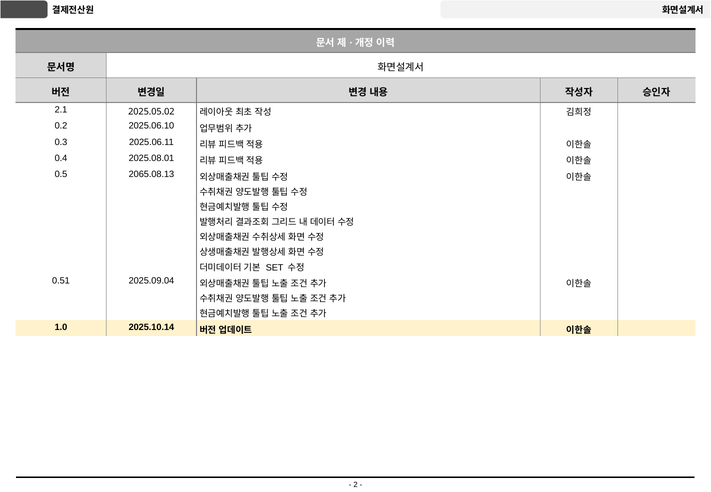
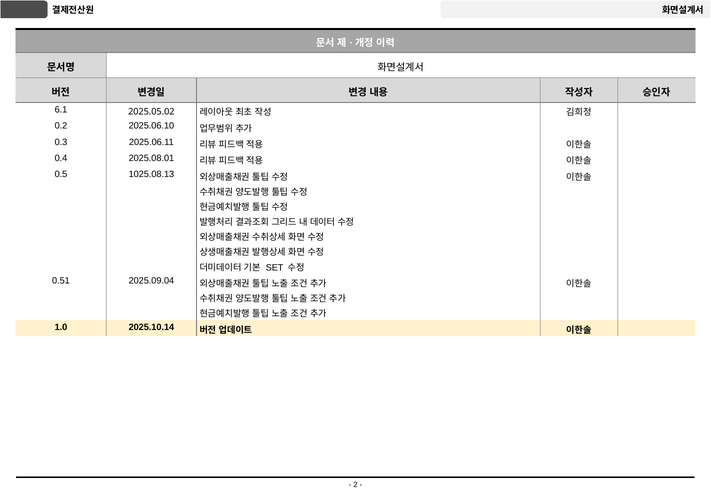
2.1: 2.1 -> 6.1 (61, 110)
2065.08.13: 2065.08.13 -> 1025.08.13 (151, 174)
